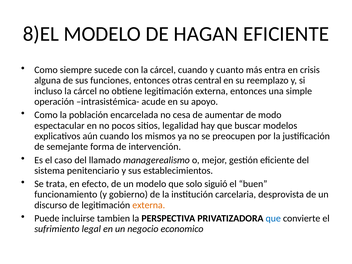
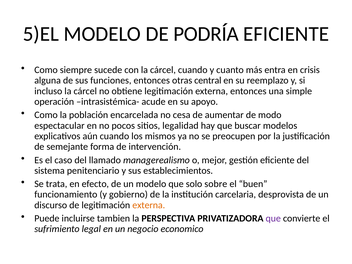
8)EL: 8)EL -> 5)EL (41, 34)
HAGAN: HAGAN -> PODRÍA (206, 34)
siguió: siguió -> sobre (216, 184)
que colour: blue -> purple (273, 218)
